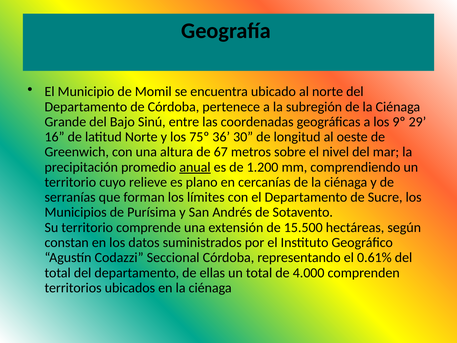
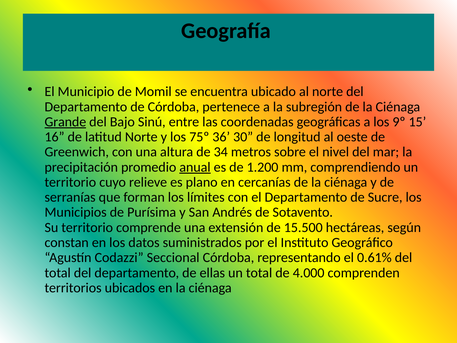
Grande underline: none -> present (65, 122)
29: 29 -> 15 (417, 122)
67: 67 -> 34 (221, 152)
